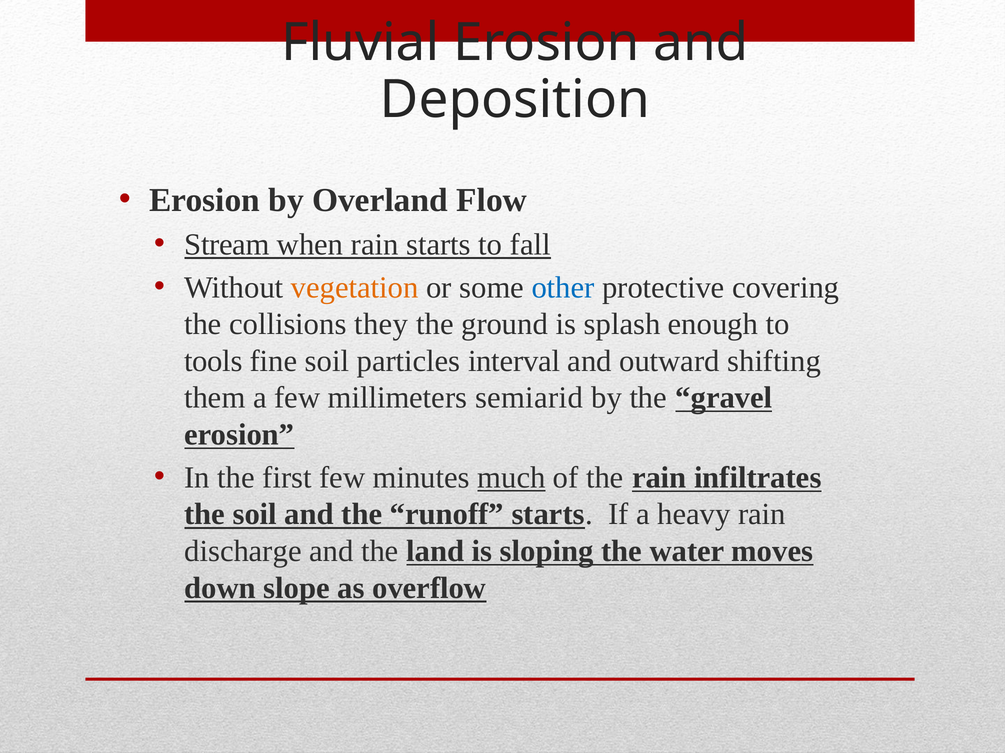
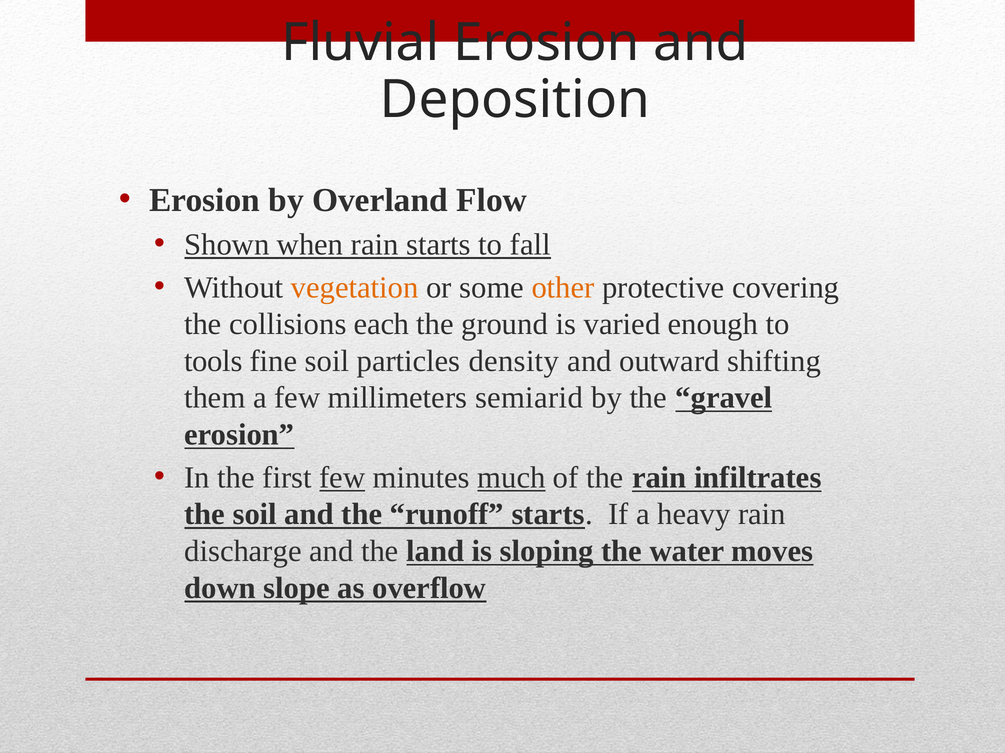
Stream: Stream -> Shown (227, 245)
other colour: blue -> orange (563, 288)
they: they -> each (382, 325)
splash: splash -> varied (622, 325)
interval: interval -> density (514, 361)
few underline: none -> present (342, 478)
